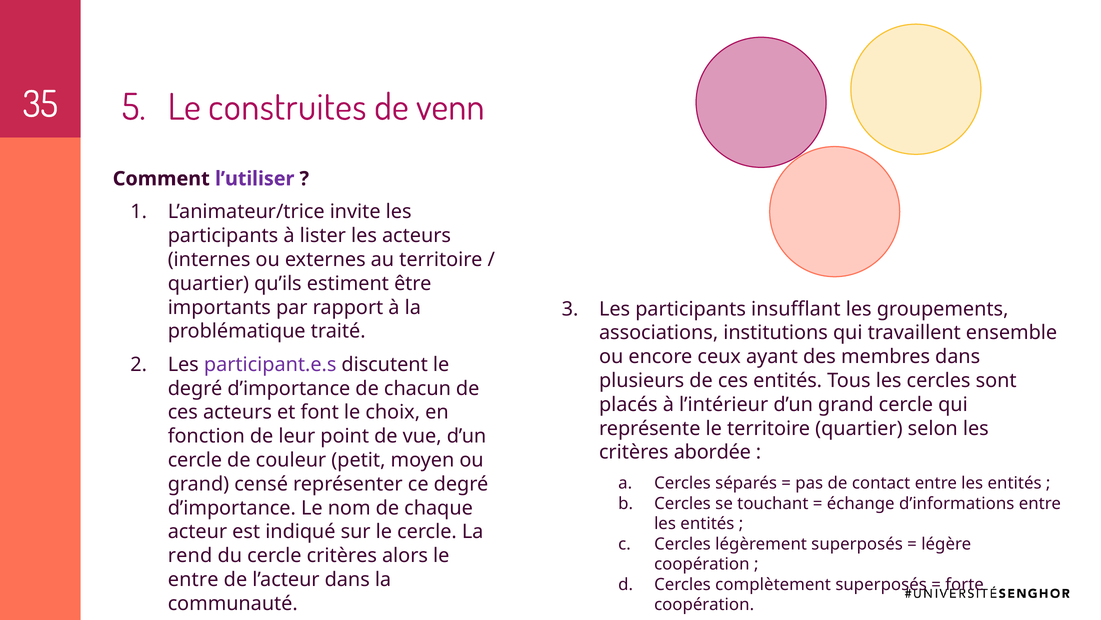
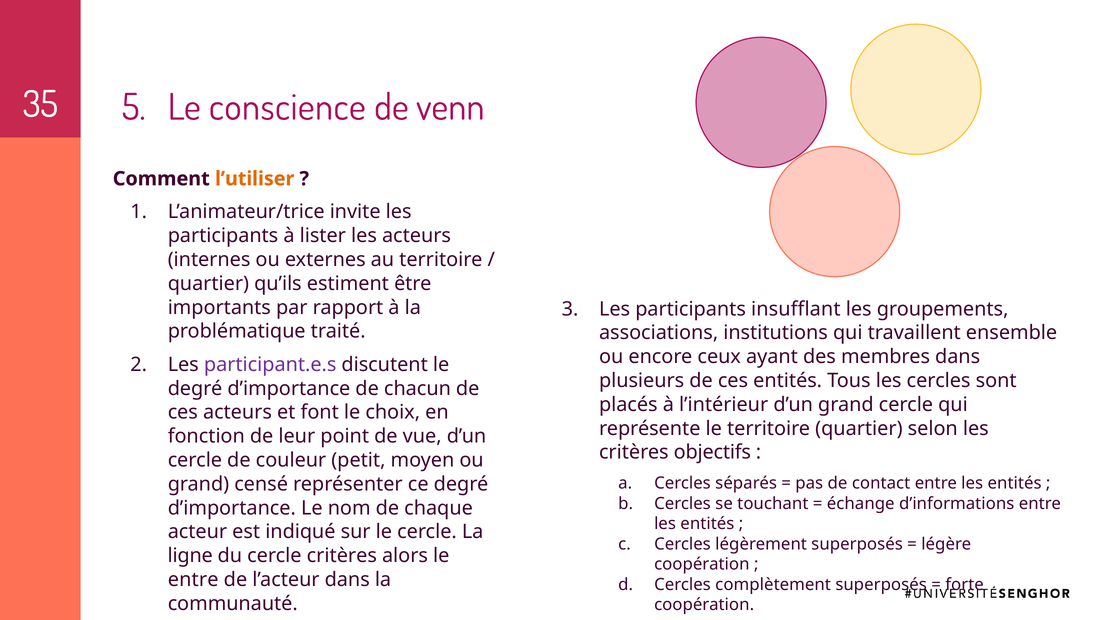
construites: construites -> conscience (287, 107)
l’utiliser colour: purple -> orange (255, 179)
abordée: abordée -> objectifs (712, 452)
rend: rend -> ligne (190, 555)
